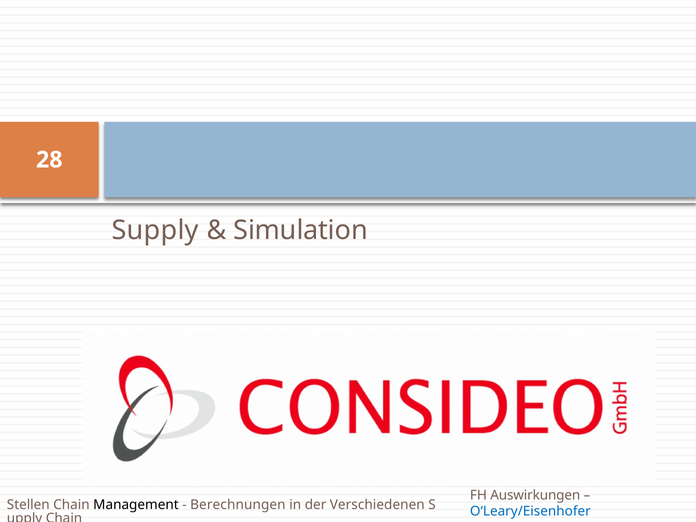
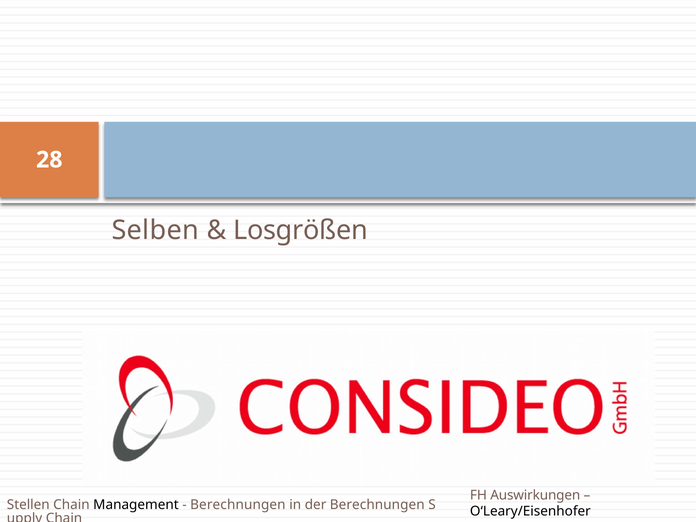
Supply: Supply -> Selben (155, 230)
Simulation: Simulation -> Losgrößen (301, 230)
der Verschiedenen: Verschiedenen -> Berechnungen (377, 505)
O‘Leary/Eisenhofer colour: blue -> black (530, 511)
